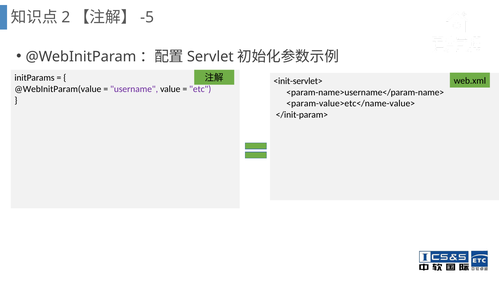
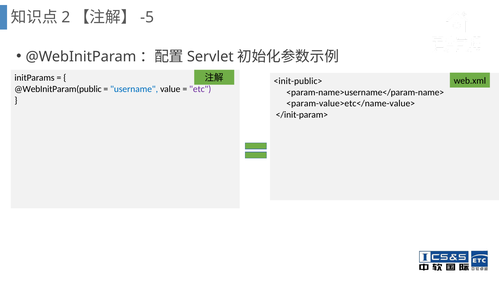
<init-servlet>: <init-servlet> -> <init-public> (298, 81)
@WebInitParam(value: @WebInitParam(value -> @WebInitParam(public (58, 89)
username colour: purple -> blue (134, 89)
